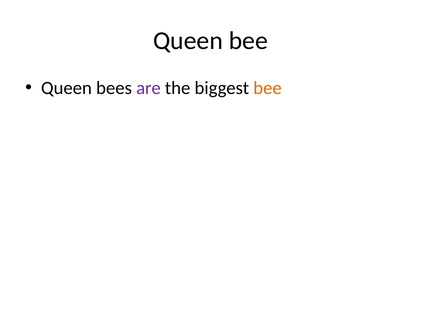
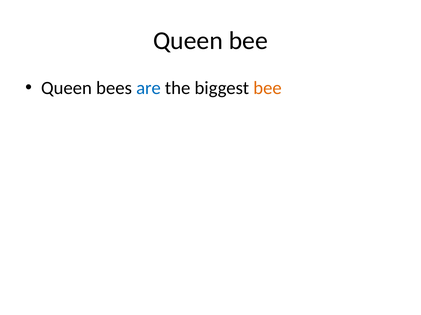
are colour: purple -> blue (148, 88)
